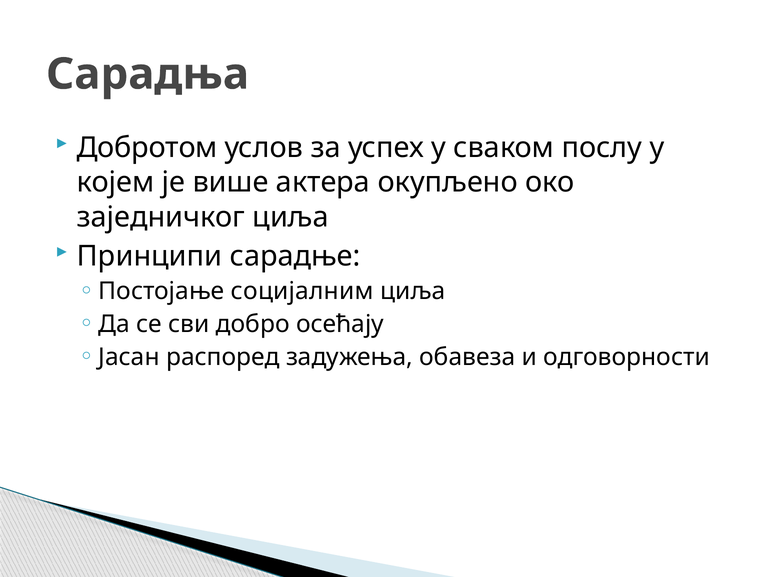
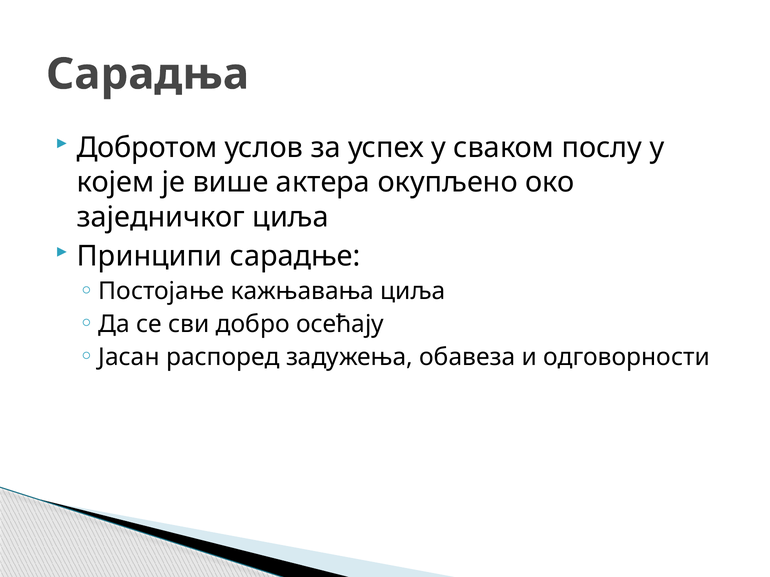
социјалним: социјалним -> кажњавања (302, 292)
